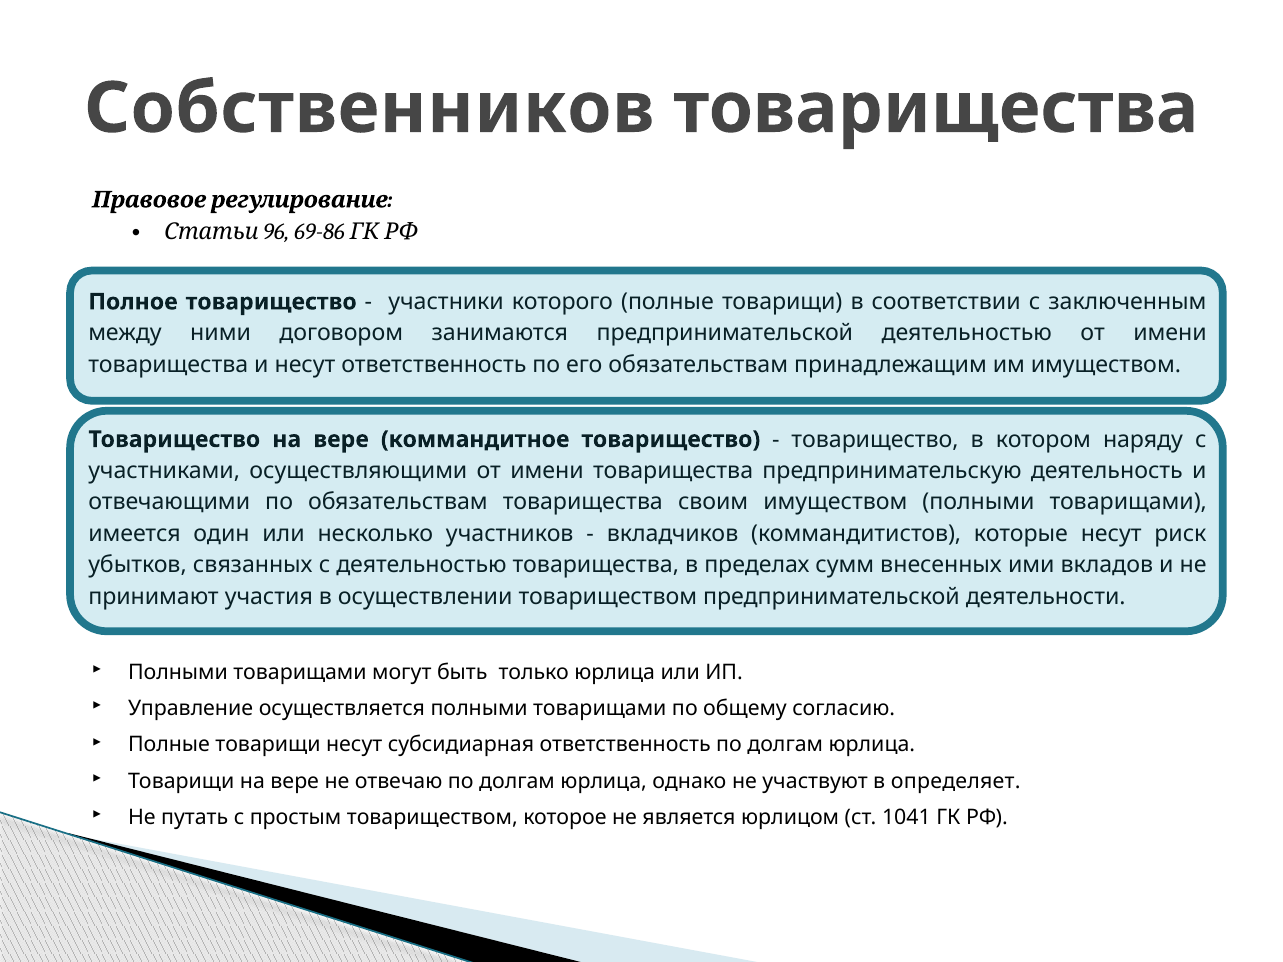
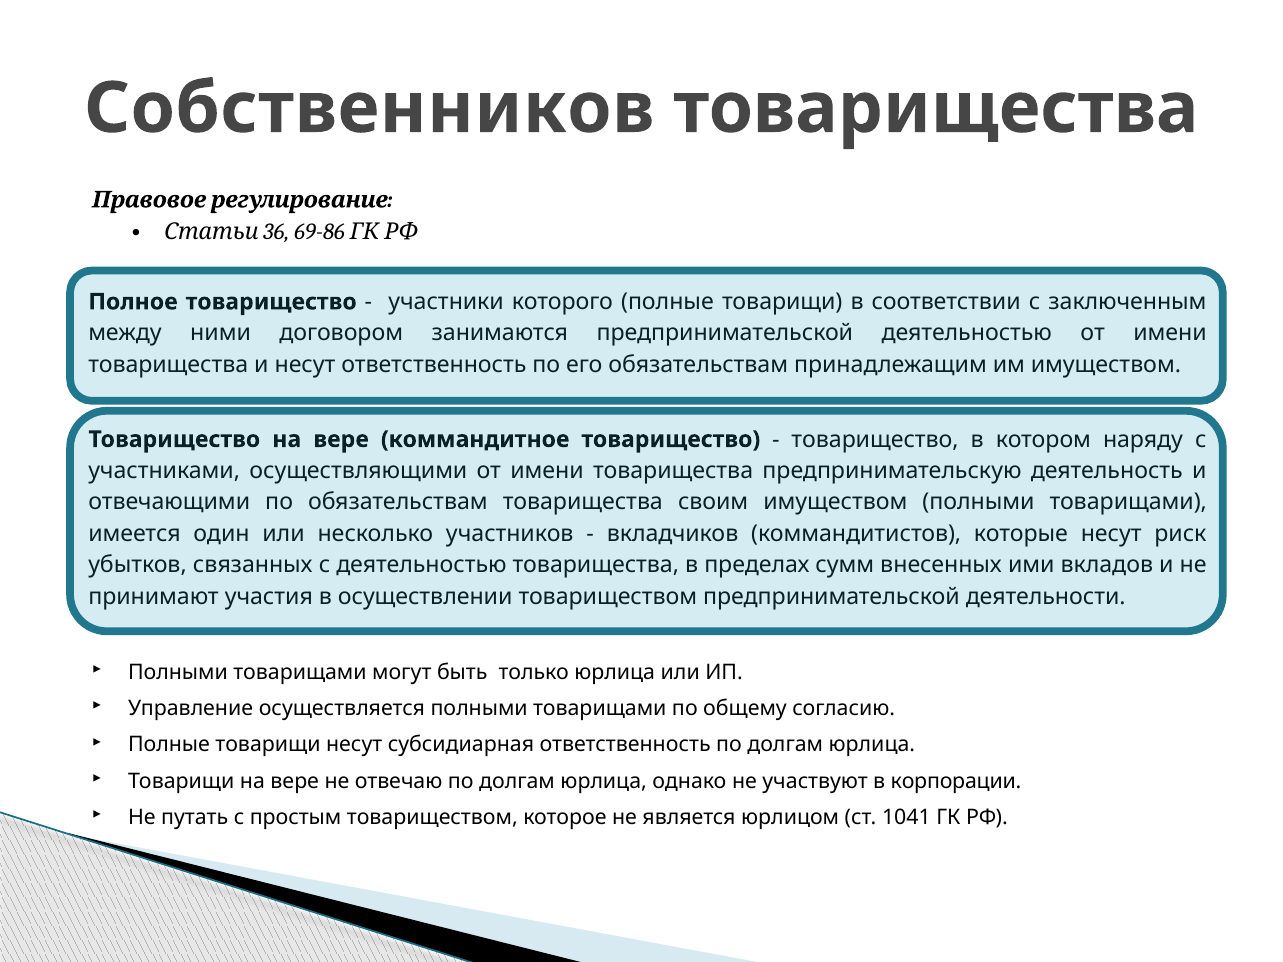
96: 96 -> 36 (276, 232)
определяет: определяет -> корпорации (956, 781)
